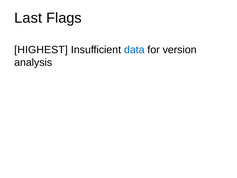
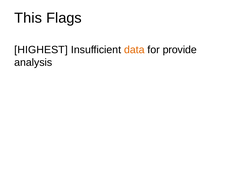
Last: Last -> This (28, 18)
data colour: blue -> orange (134, 50)
version: version -> provide (180, 50)
